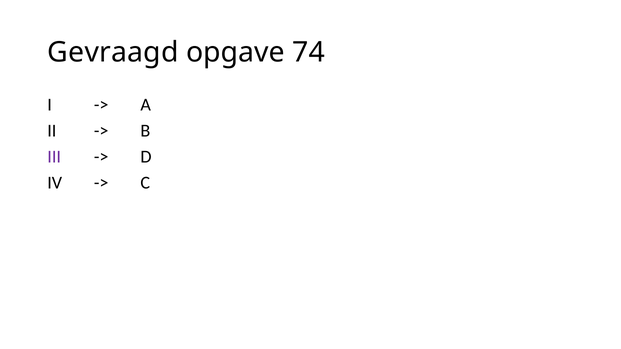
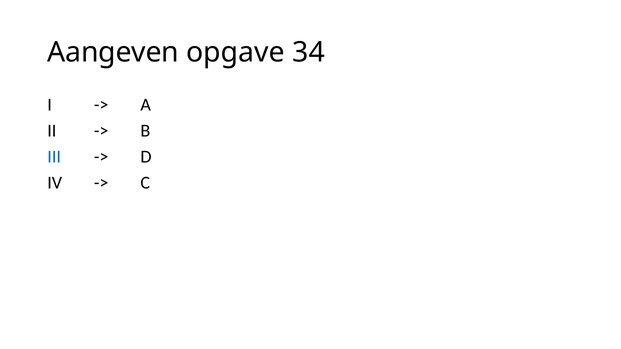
Gevraagd: Gevraagd -> Aangeven (113, 52)
74: 74 -> 34 (309, 52)
III colour: purple -> blue (54, 157)
